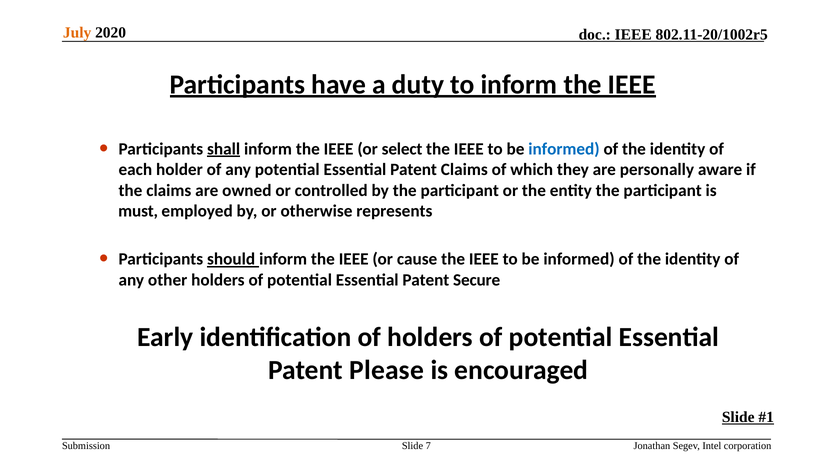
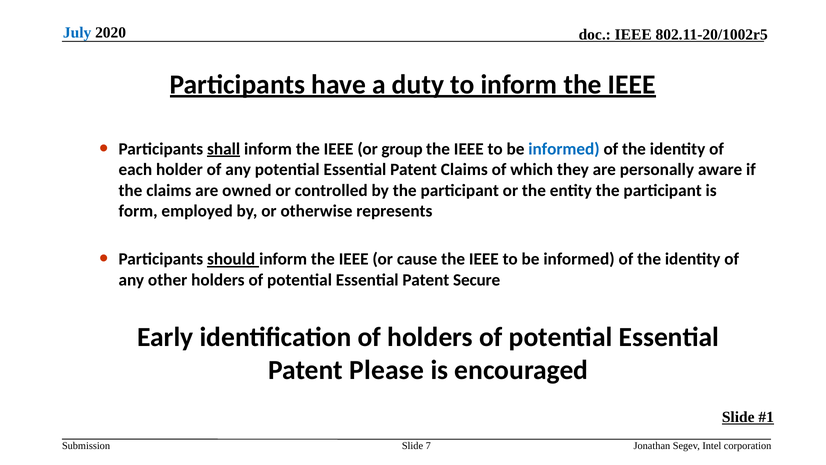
July colour: orange -> blue (77, 33)
select: select -> group (402, 149)
must: must -> form (138, 211)
